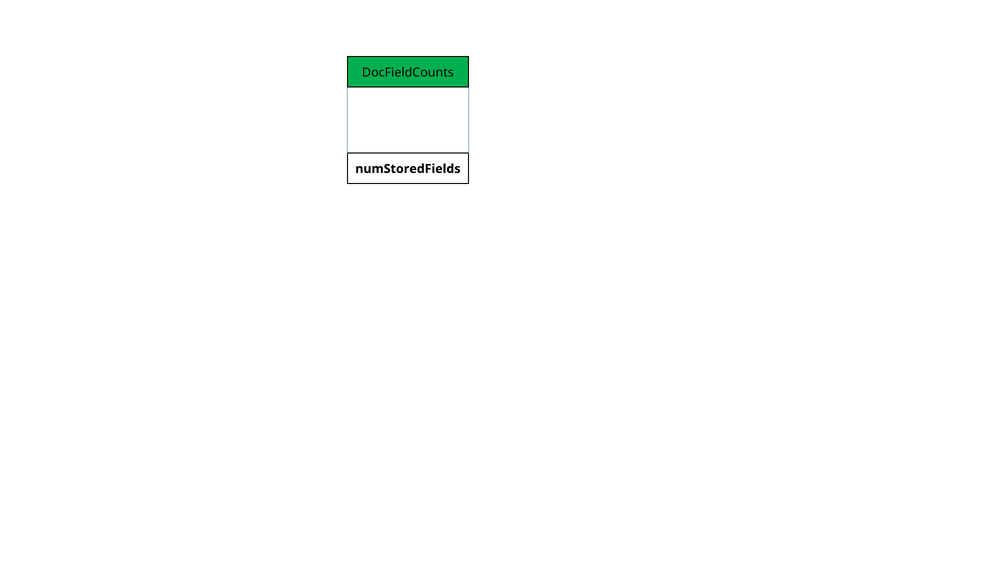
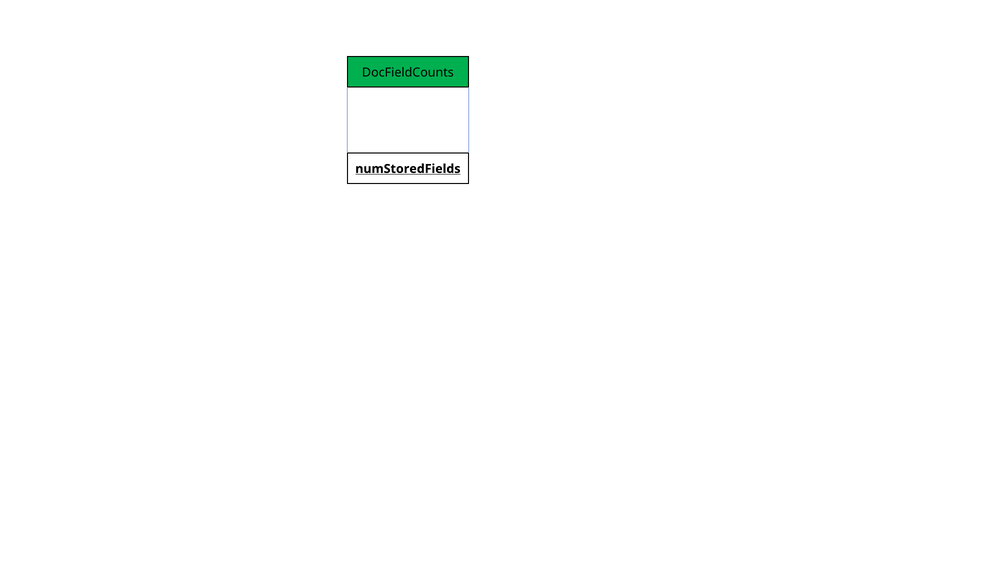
numStoredFields underline: none -> present (408, 169)
